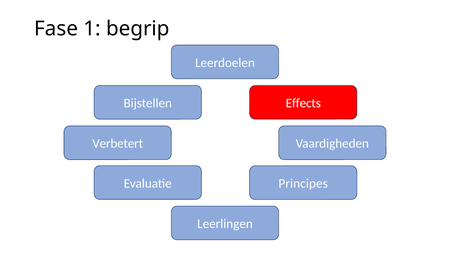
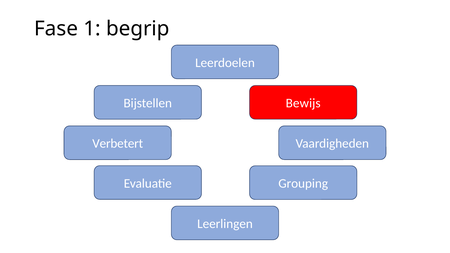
Effects: Effects -> Bewijs (303, 103)
Principes: Principes -> Grouping (303, 184)
